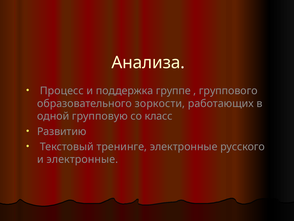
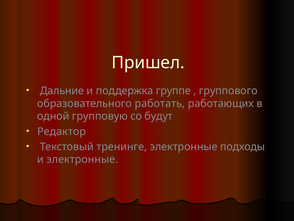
Анализа: Анализа -> Пришел (148, 62)
Процесс: Процесс -> Дальние (62, 91)
зоркости: зоркости -> работать (160, 103)
класс: класс -> будут (159, 116)
Развитию: Развитию -> Редактор (62, 131)
русского: русского -> подходы (243, 146)
